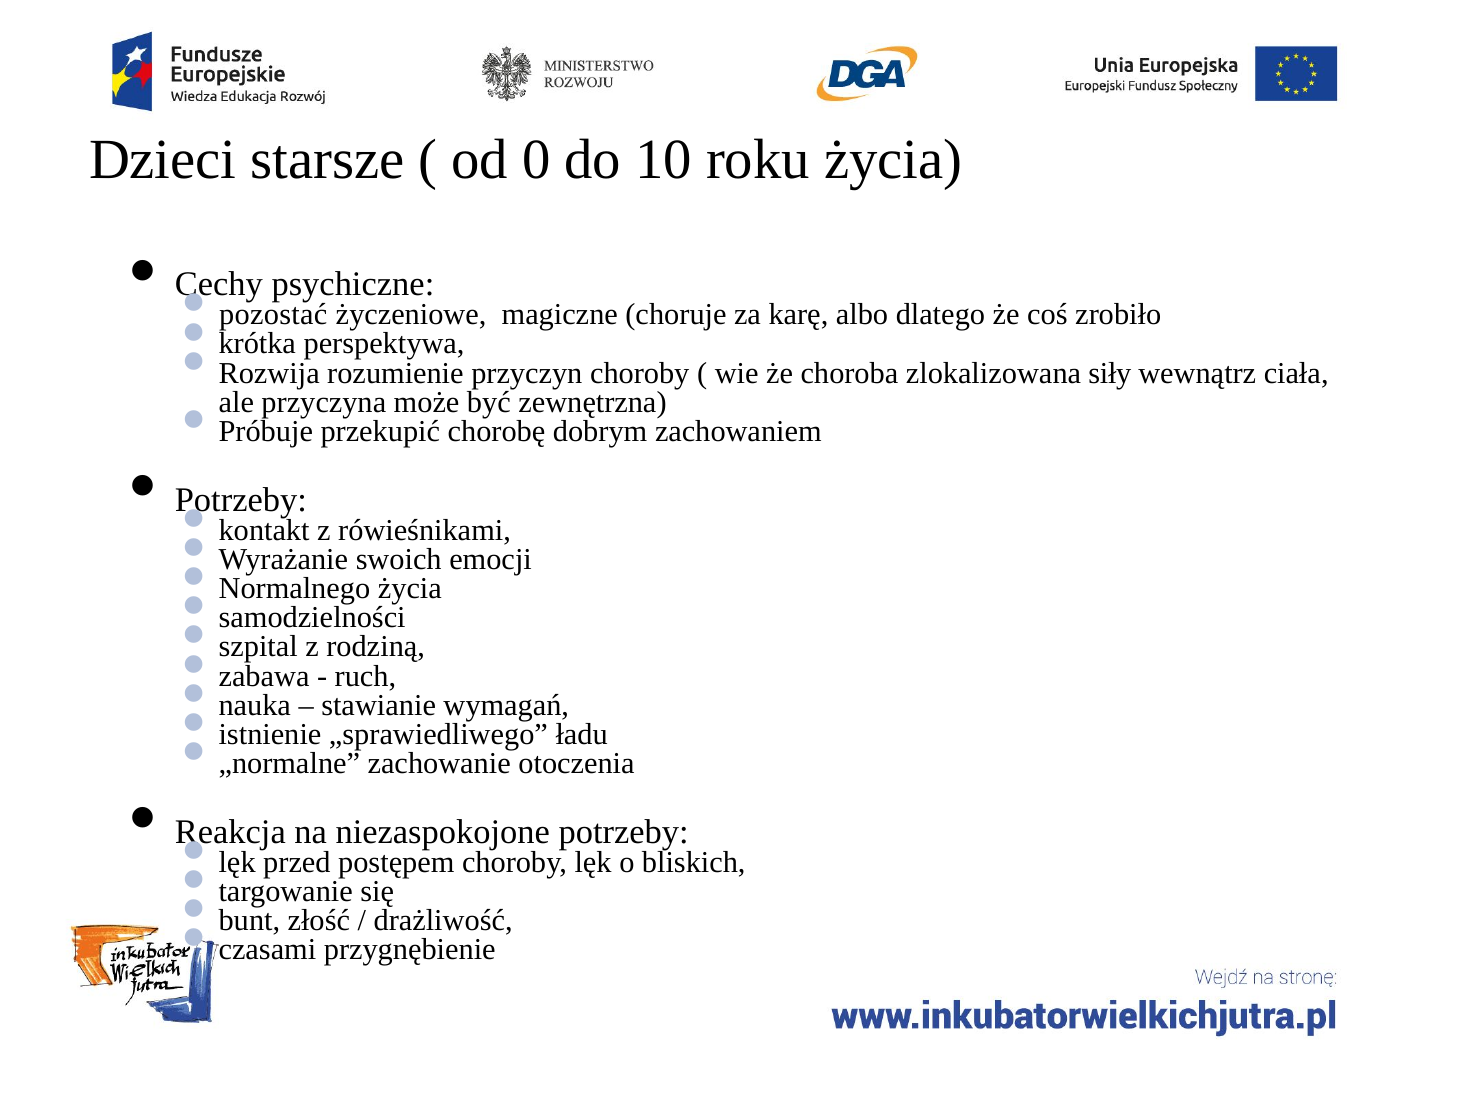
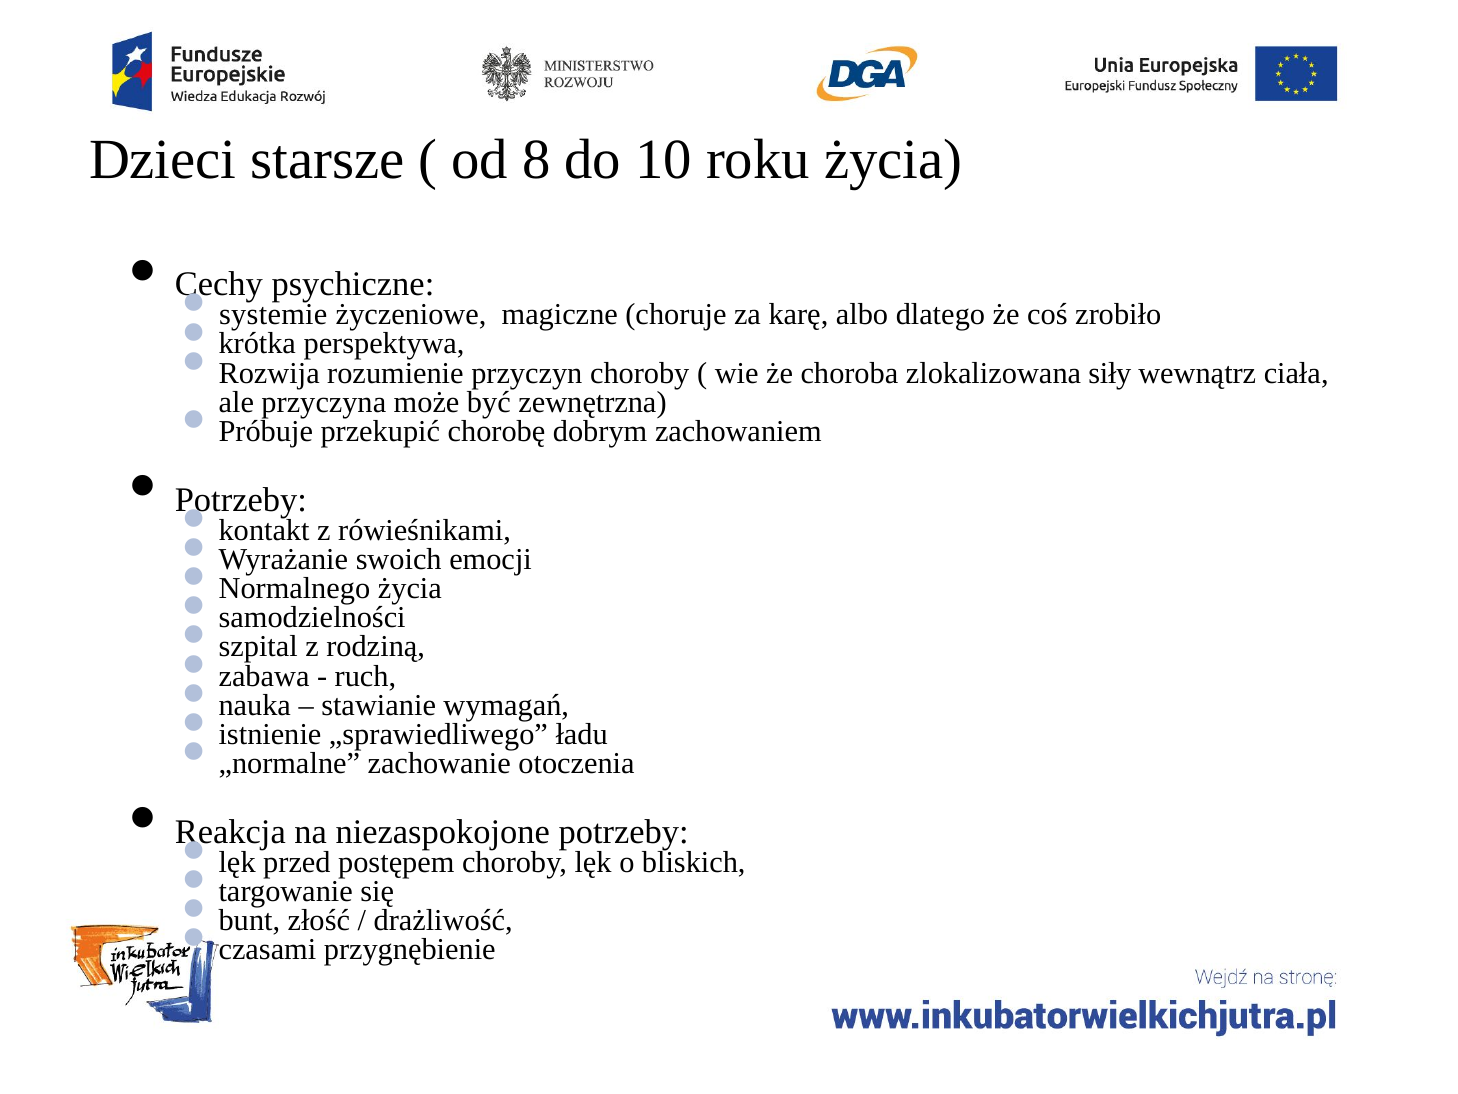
0: 0 -> 8 (536, 160)
pozostać: pozostać -> systemie (273, 315)
